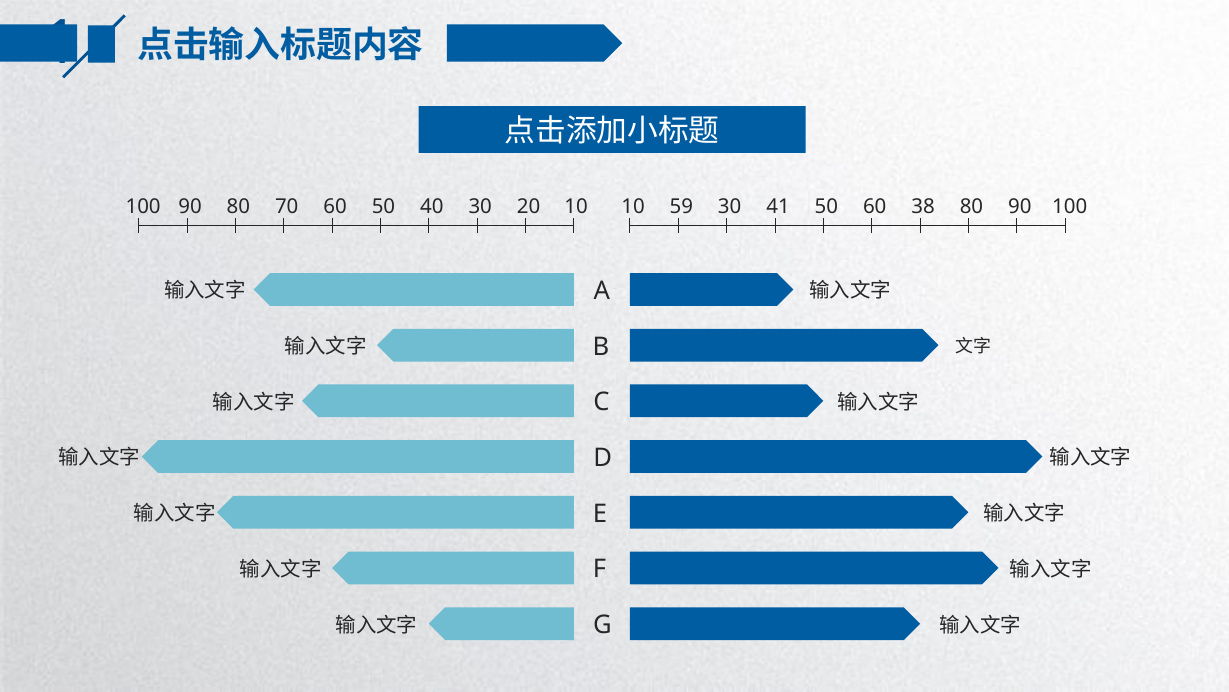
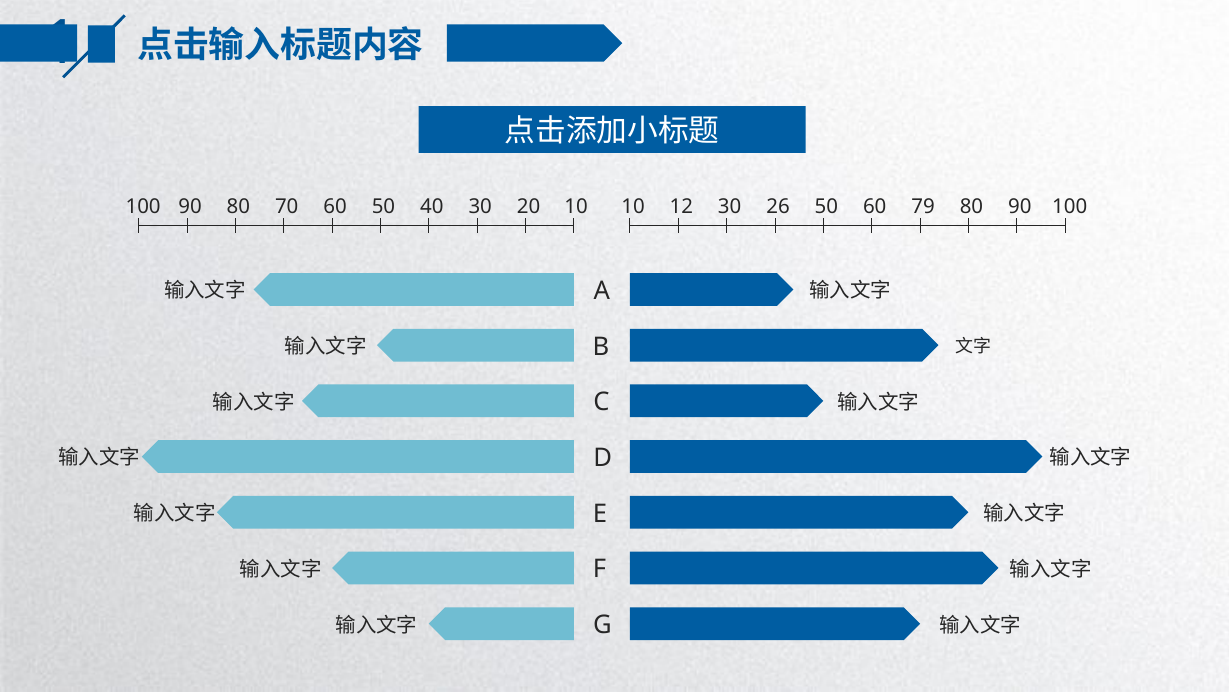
59: 59 -> 12 (681, 206)
41: 41 -> 26 (778, 206)
38: 38 -> 79 (923, 206)
